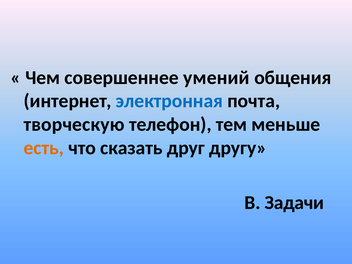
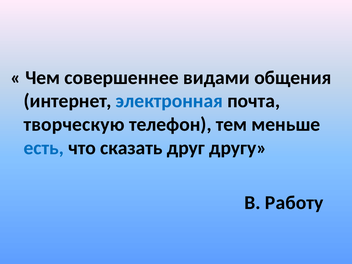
умений: умений -> видами (216, 78)
есть colour: orange -> blue (44, 148)
Задачи: Задачи -> Работу (294, 203)
